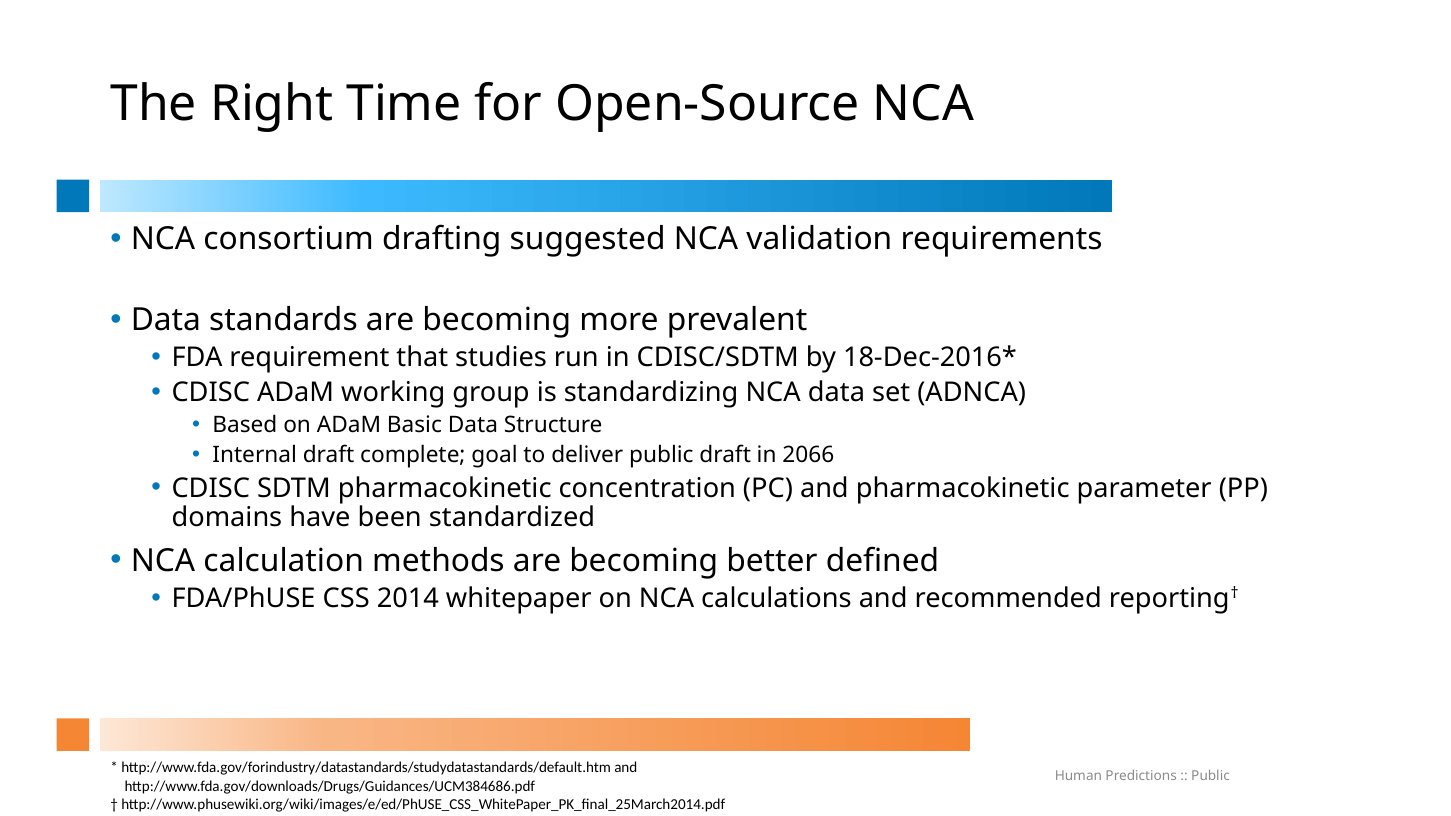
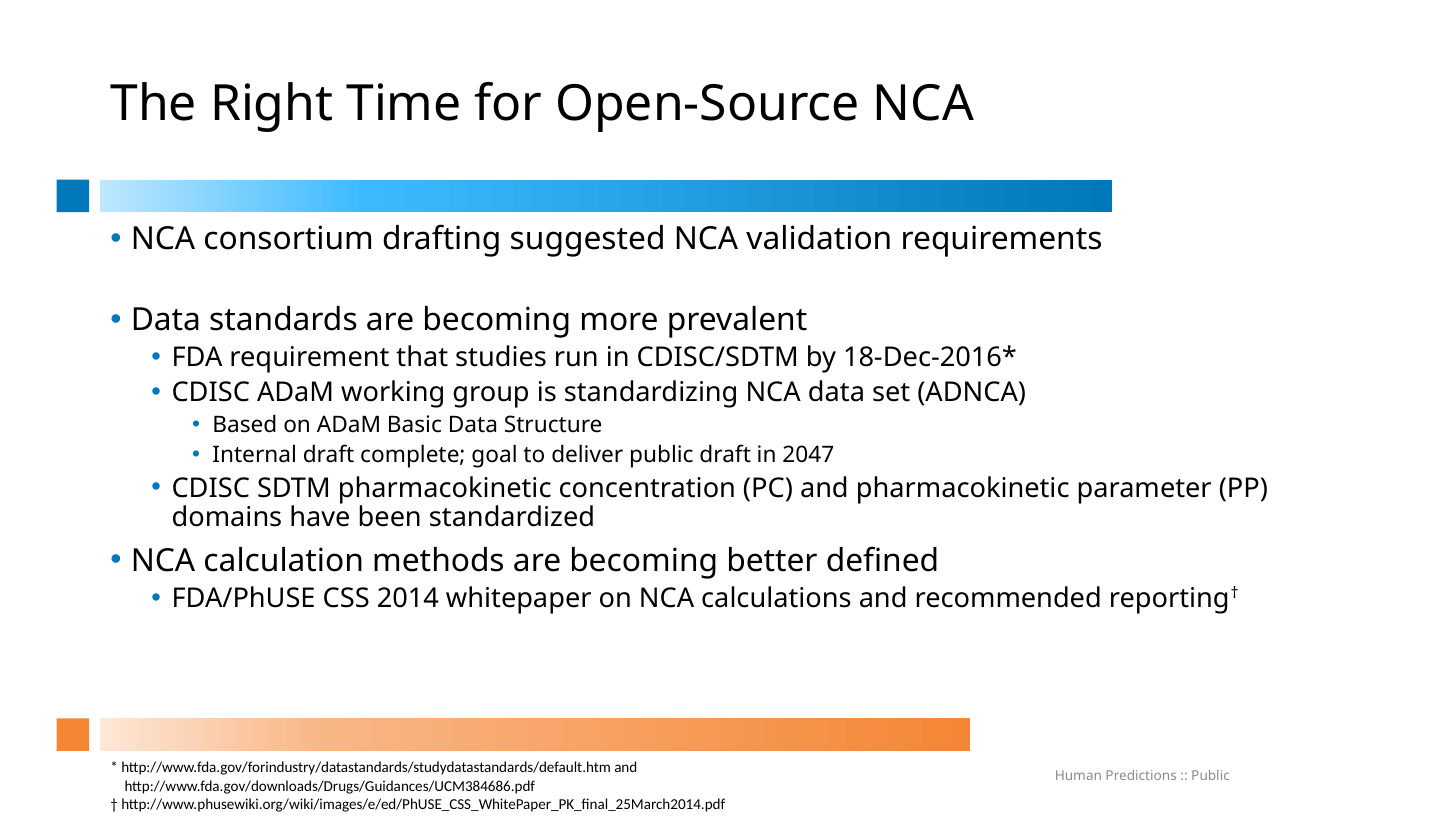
2066: 2066 -> 2047 (808, 456)
